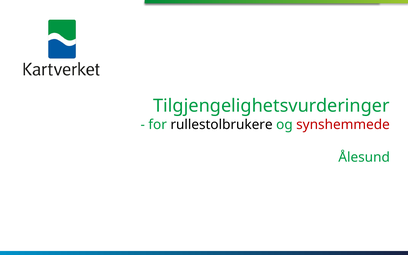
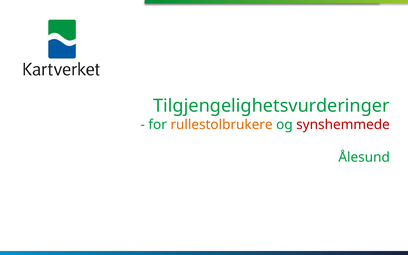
rullestolbrukere colour: black -> orange (222, 125)
